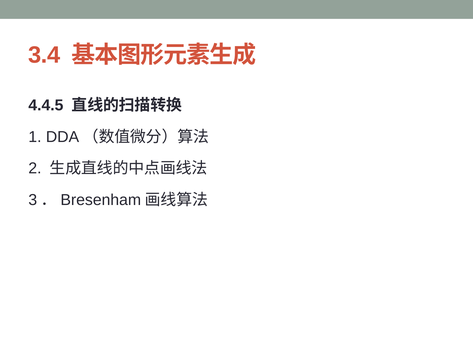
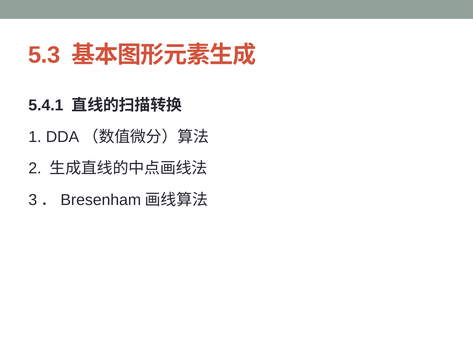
3.4: 3.4 -> 5.3 (44, 55)
4.4.5: 4.4.5 -> 5.4.1 (46, 105)
